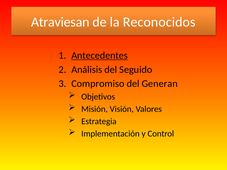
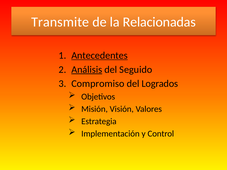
Atraviesan: Atraviesan -> Transmite (60, 22)
Reconocidos: Reconocidos -> Relacionadas (159, 22)
Análisis underline: none -> present (87, 70)
Generan: Generan -> Logrados (160, 84)
